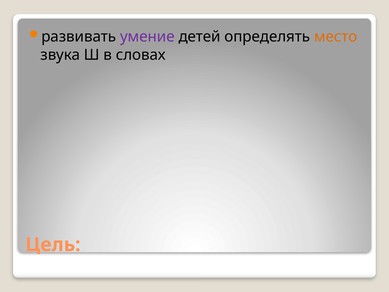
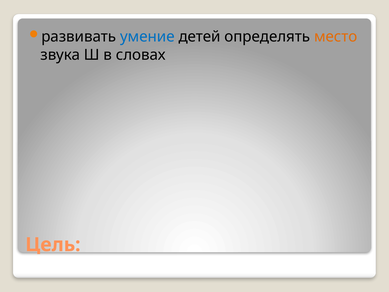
умение colour: purple -> blue (147, 37)
